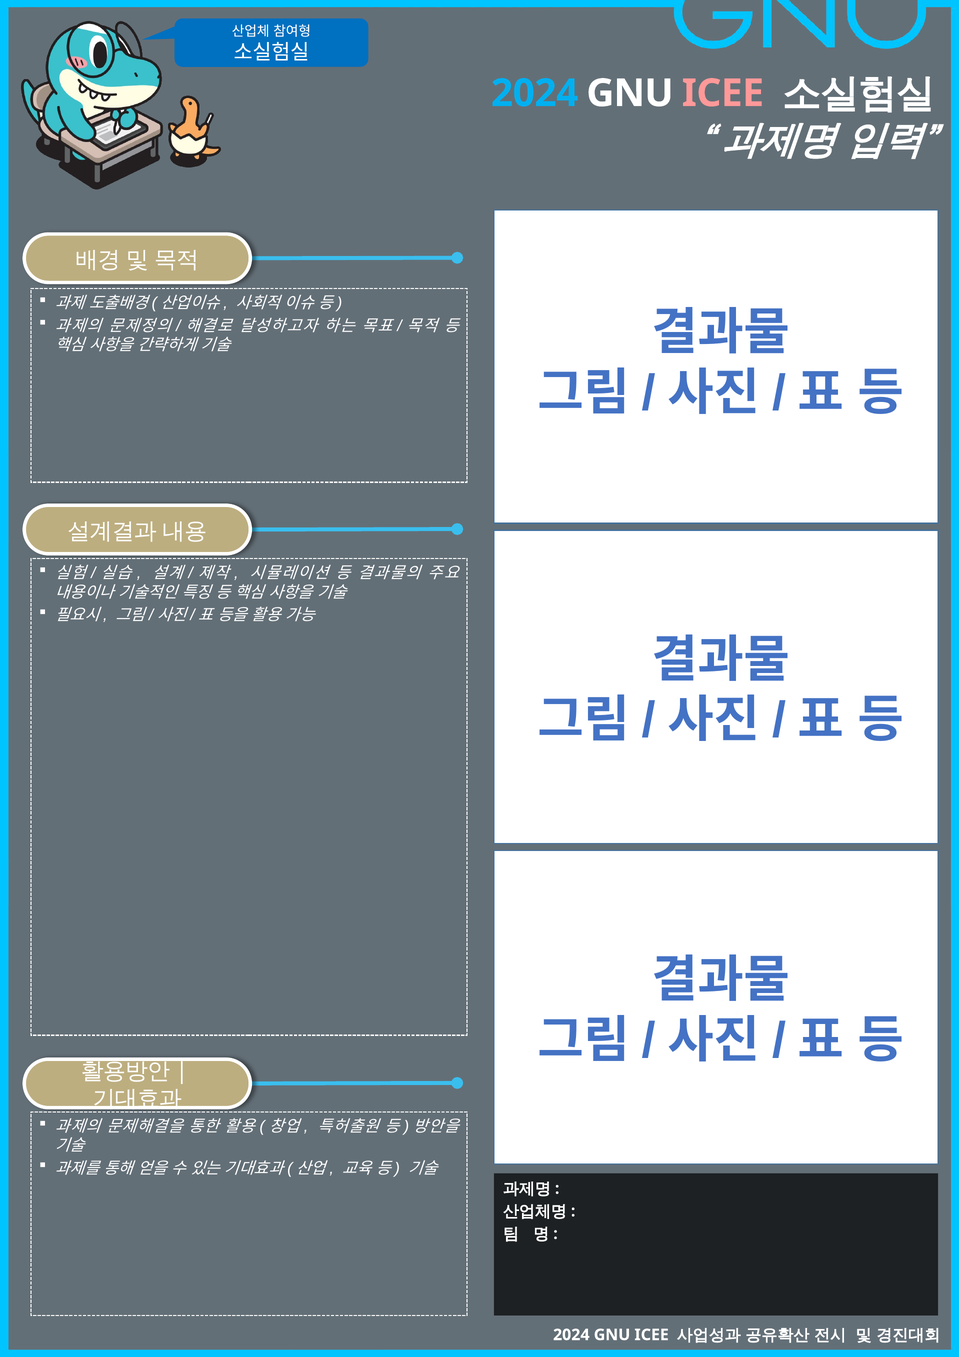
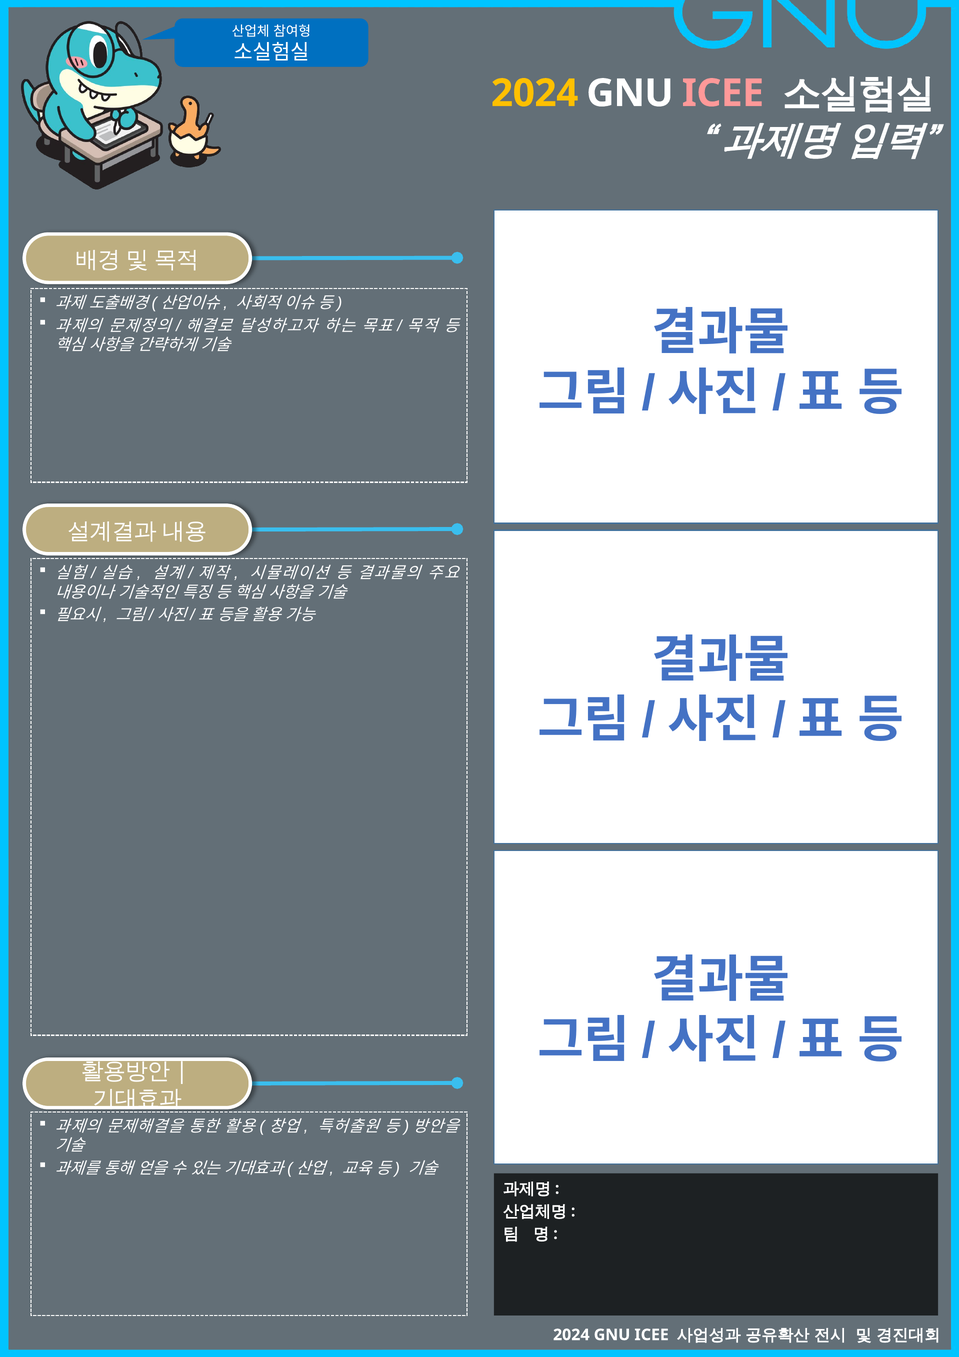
2024 colour: light blue -> yellow (535, 93)
